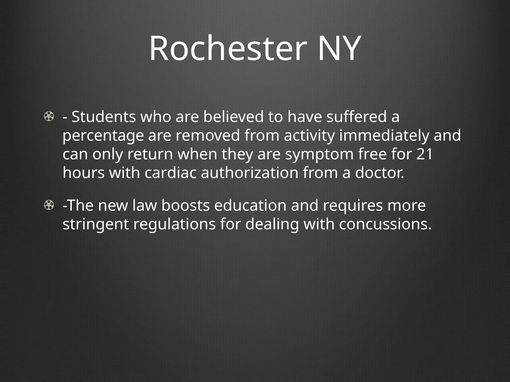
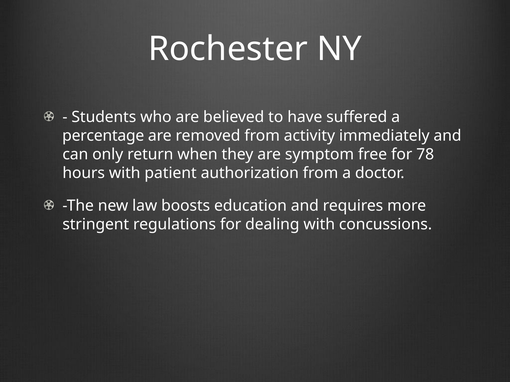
21: 21 -> 78 (425, 155)
cardiac: cardiac -> patient (171, 173)
